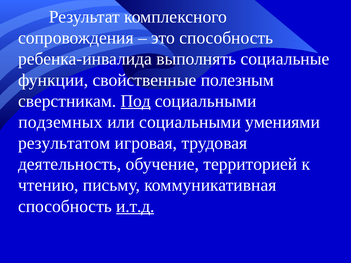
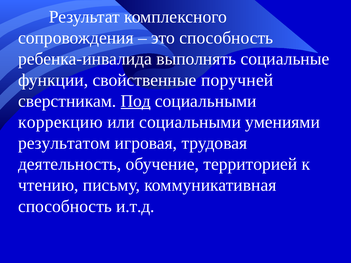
полезным: полезным -> поручней (237, 80)
подземных: подземных -> коррекцию (60, 122)
и.т.д underline: present -> none (135, 206)
